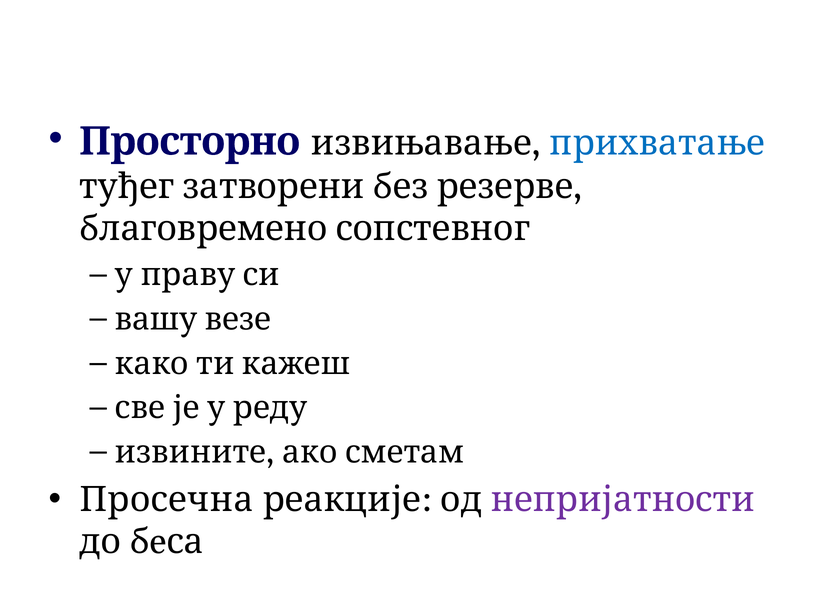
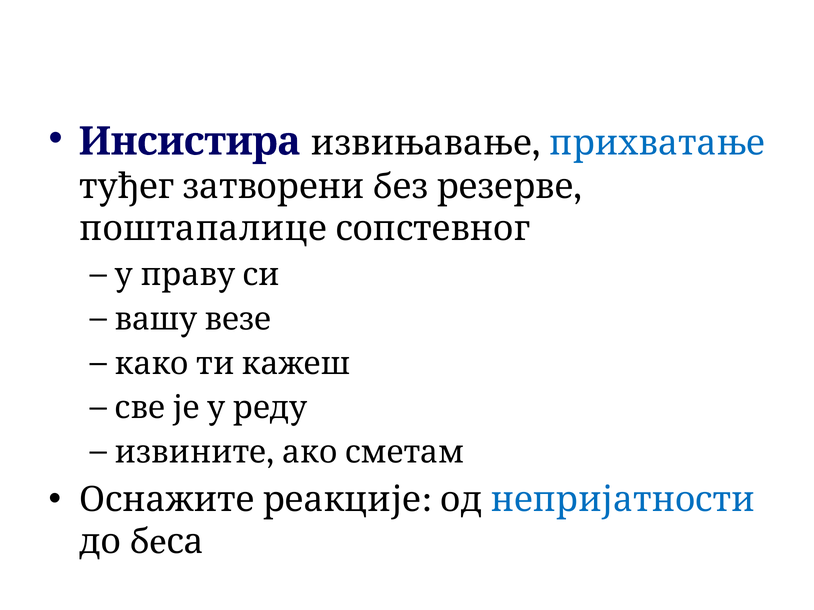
Просторно: Просторно -> Инсистира (190, 142)
благовремено: благовремено -> поштапалице (203, 229)
Просечна: Просечна -> Оснажите (167, 500)
непријатности colour: purple -> blue (623, 500)
